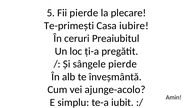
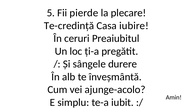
Te-primești: Te-primești -> Te-credință (69, 26)
sângele pierde: pierde -> durere (123, 64)
